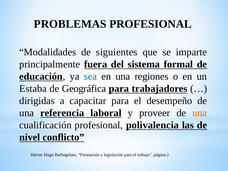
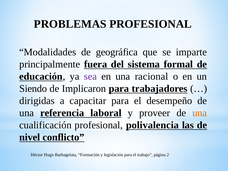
siguientes: siguientes -> geográfica (117, 52)
sea colour: blue -> purple (90, 76)
regiones: regiones -> racional (151, 76)
Estaba: Estaba -> Siendo (33, 89)
Geográfica: Geográfica -> Implicaron (84, 89)
